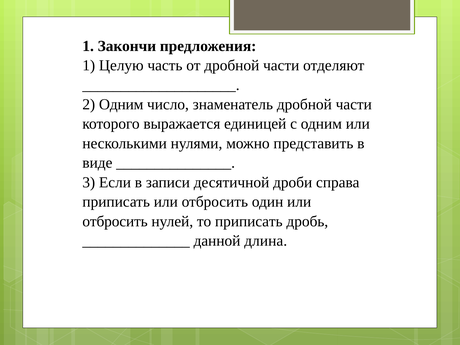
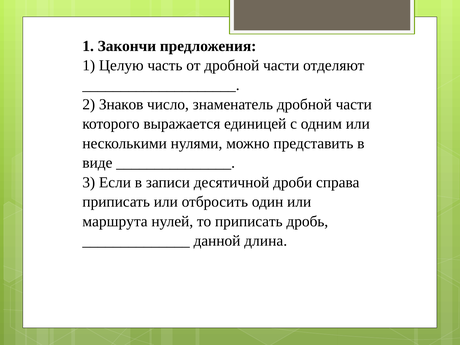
2 Одним: Одним -> Знаков (121, 104)
отбросить: отбросить -> маршрута (115, 221)
